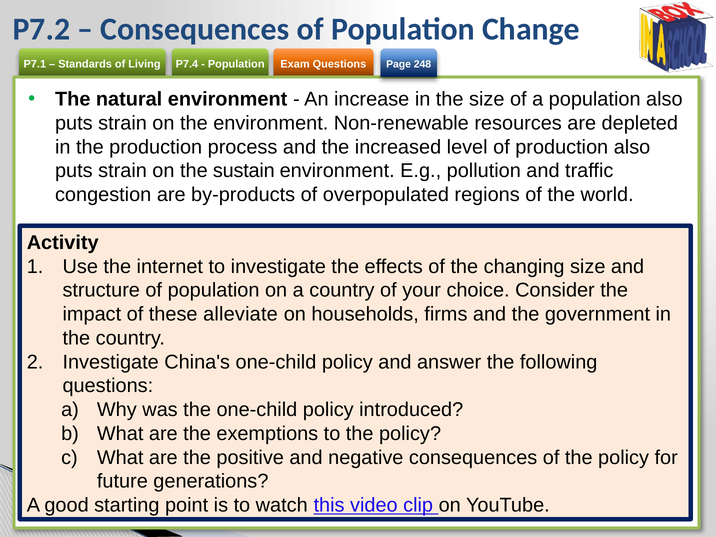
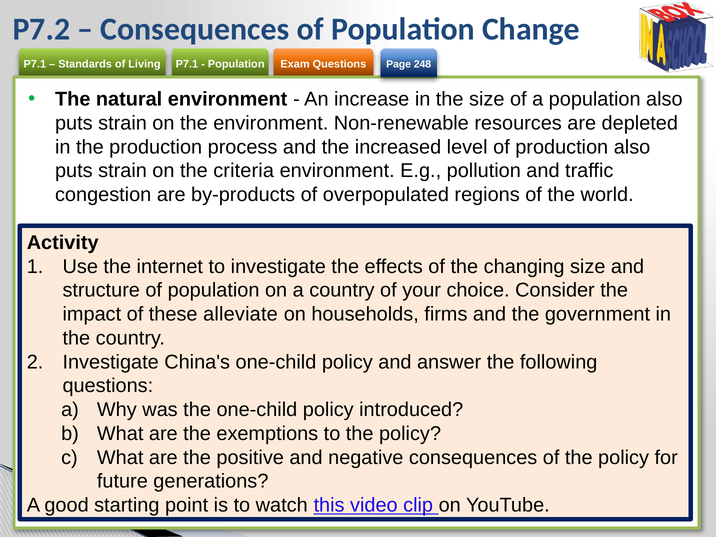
P7.4: P7.4 -> P7.1 (187, 64)
sustain: sustain -> criteria (244, 171)
